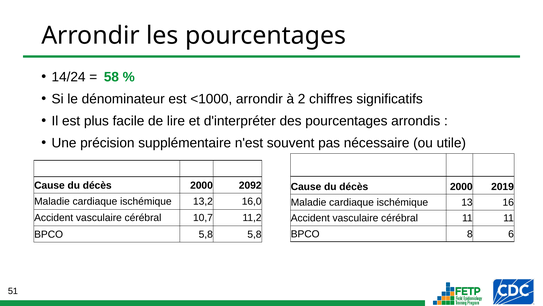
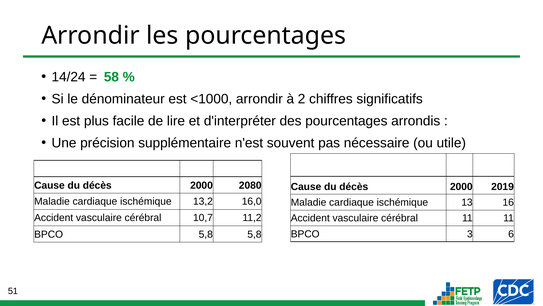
2092: 2092 -> 2080 (250, 185)
8: 8 -> 3 (470, 234)
